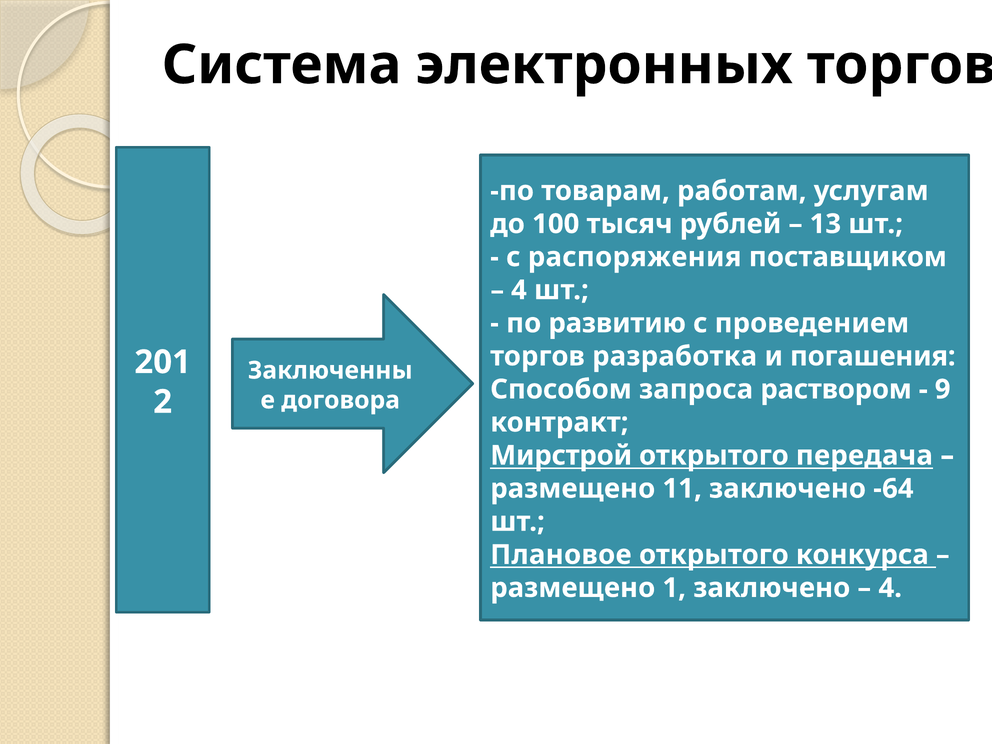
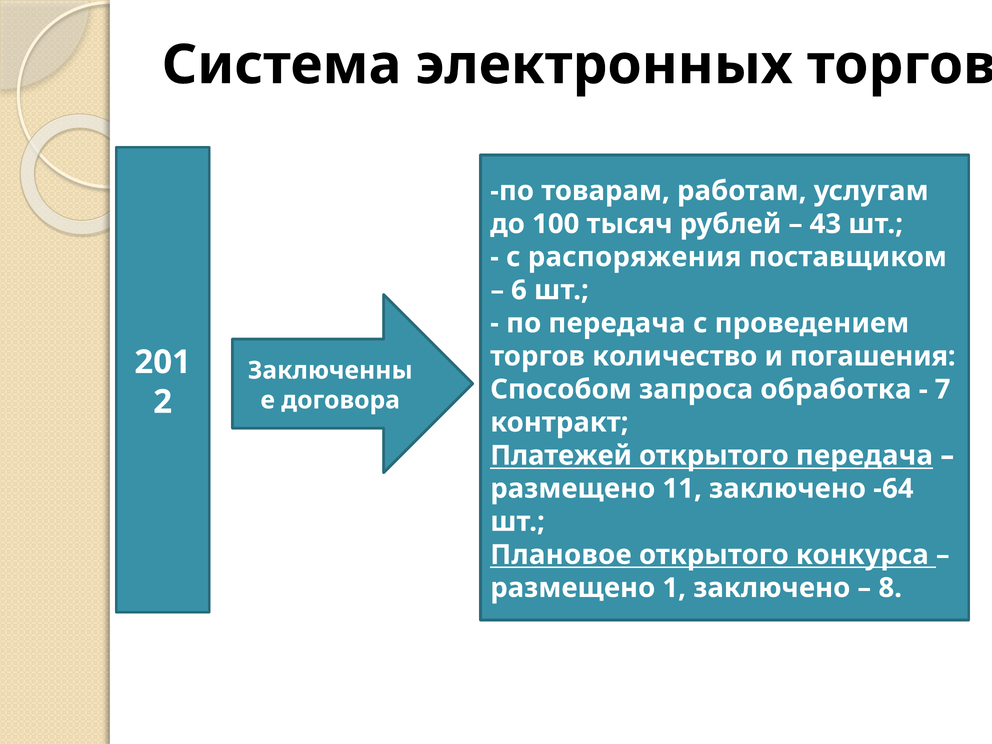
13: 13 -> 43 (825, 224)
4: 4 -> 6 (519, 290)
по развитию: развитию -> передача (617, 323)
разработка: разработка -> количество (675, 356)
раствором: раствором -> обработка (836, 389)
9: 9 -> 7 (943, 389)
Мирстрой: Мирстрой -> Платежей (561, 456)
4: 4 -> 8 (890, 588)
